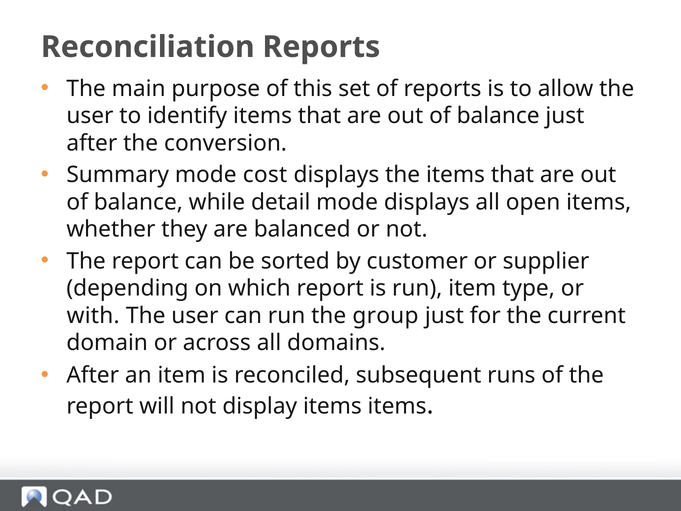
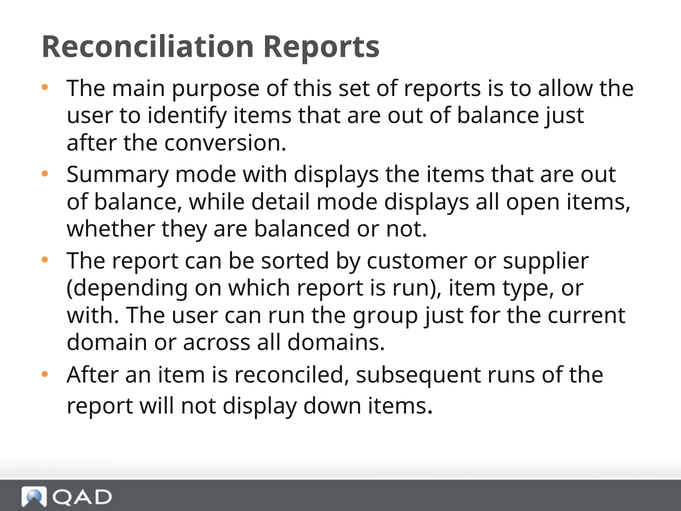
mode cost: cost -> with (265, 175)
display items: items -> down (333, 406)
